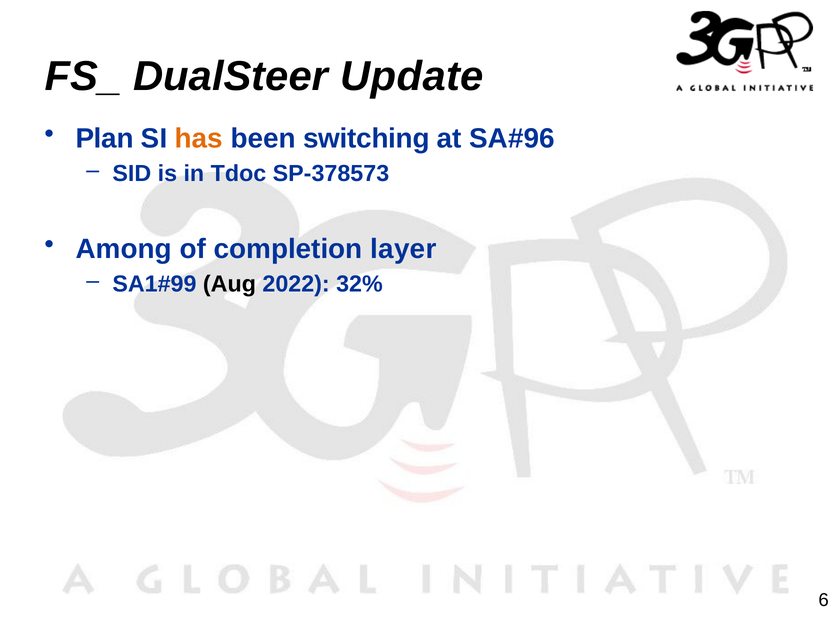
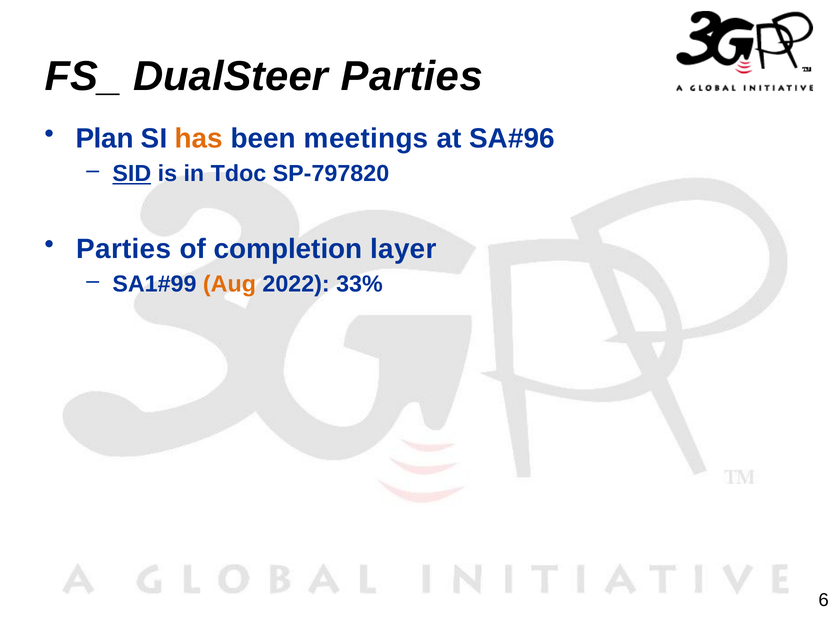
DualSteer Update: Update -> Parties (412, 77)
switching: switching -> meetings (366, 139)
SID underline: none -> present (132, 174)
SP-378573: SP-378573 -> SP-797820 (331, 174)
Among: Among -> Parties (124, 250)
Aug colour: black -> orange (229, 285)
32%: 32% -> 33% (359, 285)
